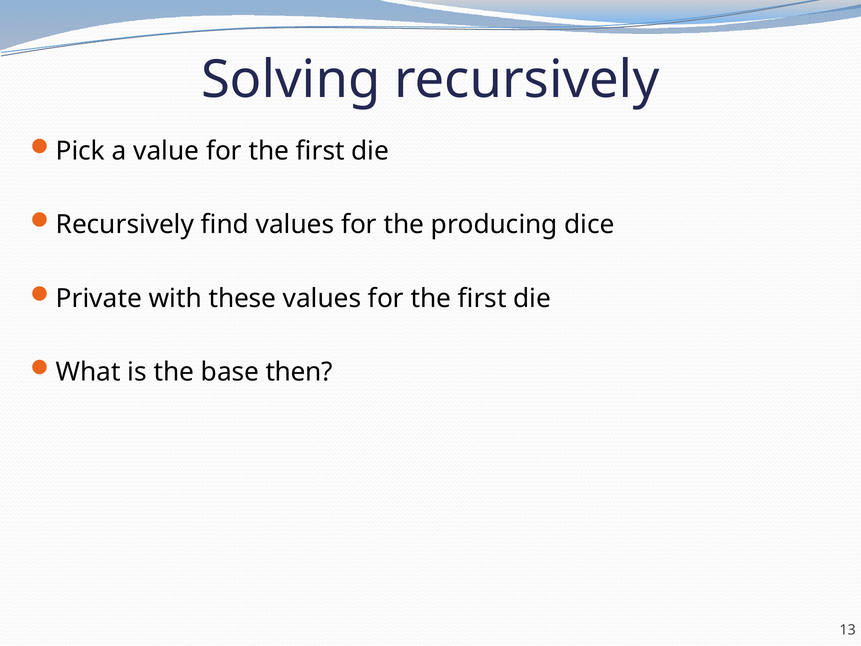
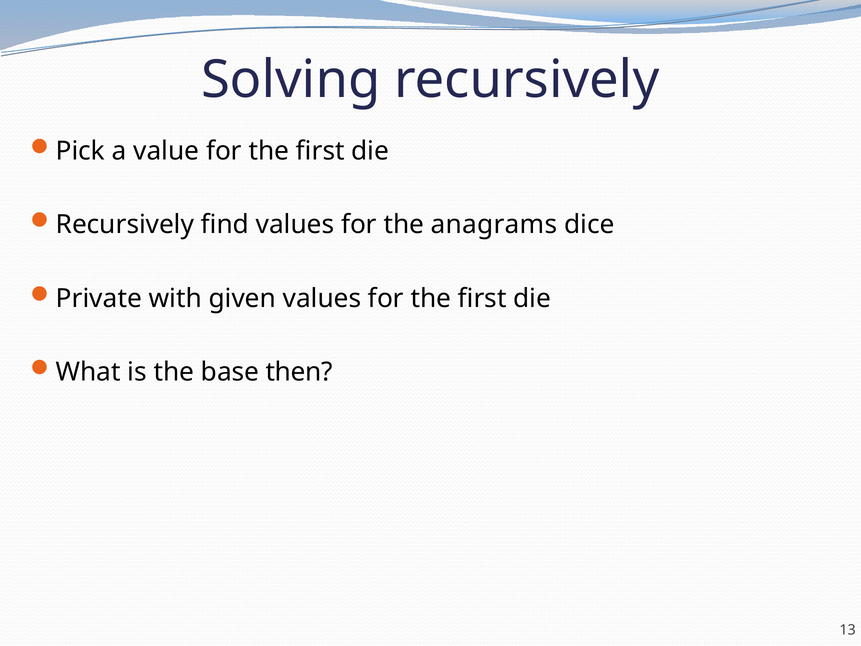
producing: producing -> anagrams (494, 225)
these: these -> given (242, 298)
